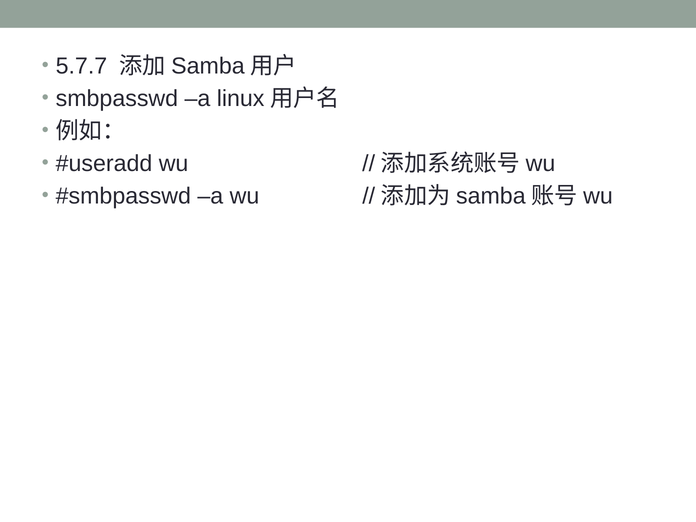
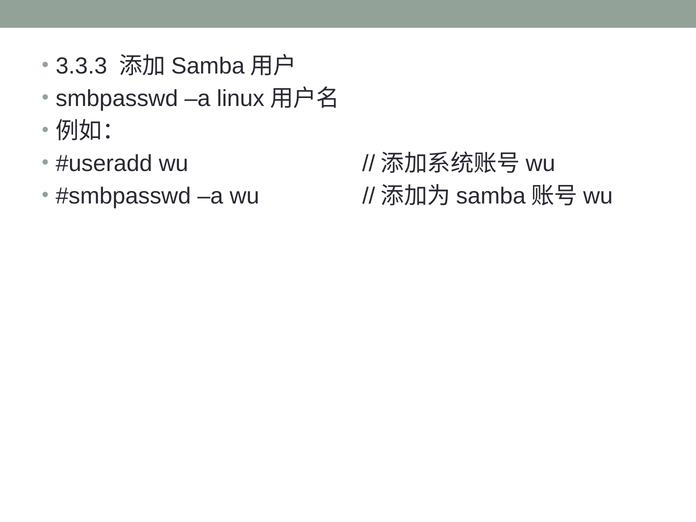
5.7.7: 5.7.7 -> 3.3.3 (81, 66)
